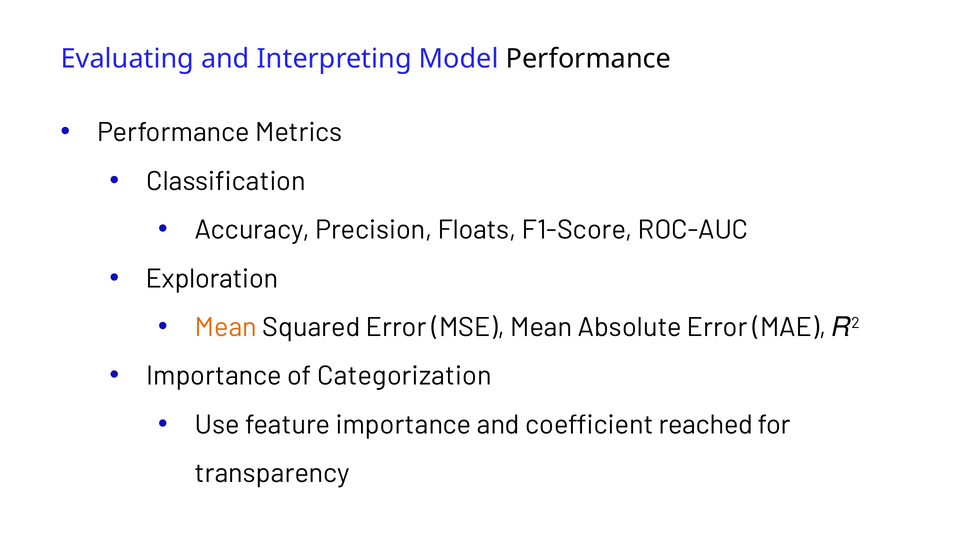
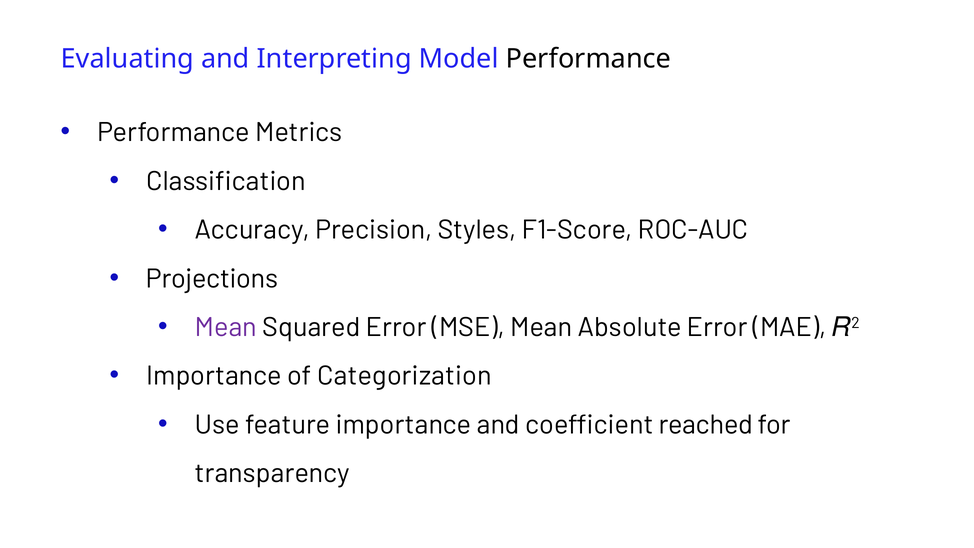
Floats: Floats -> Styles (477, 230)
Exploration: Exploration -> Projections (212, 279)
Mean colour: orange -> purple (226, 327)
